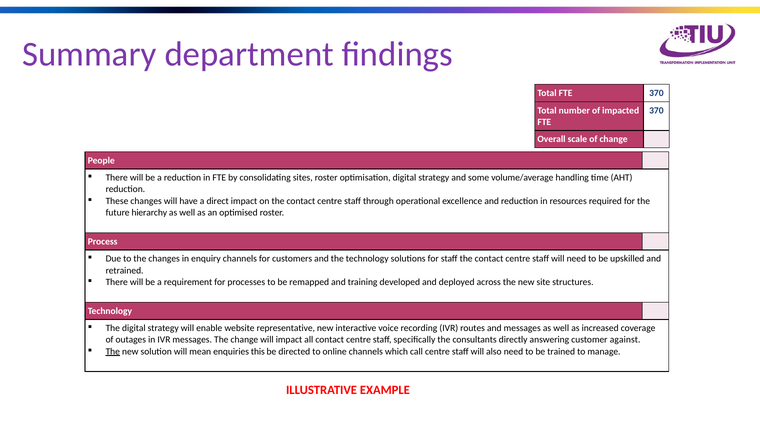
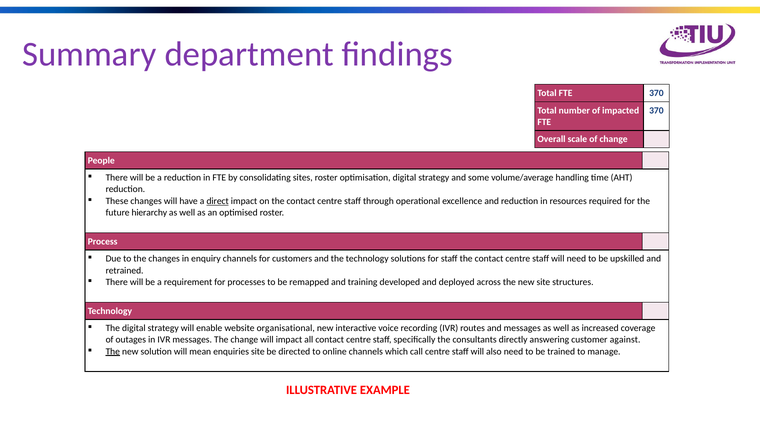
direct underline: none -> present (218, 201)
representative: representative -> organisational (286, 328)
enquiries this: this -> site (258, 351)
